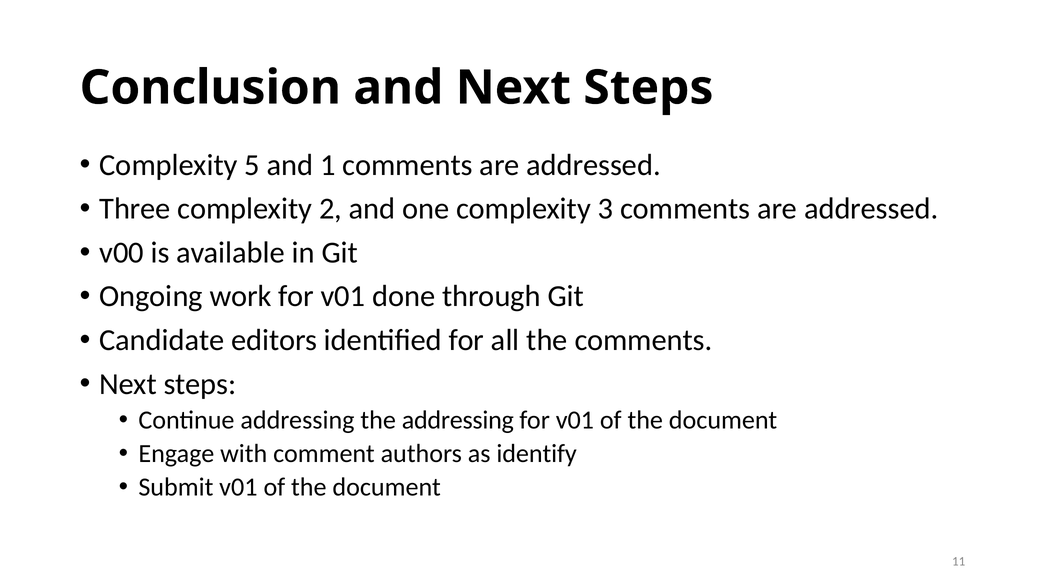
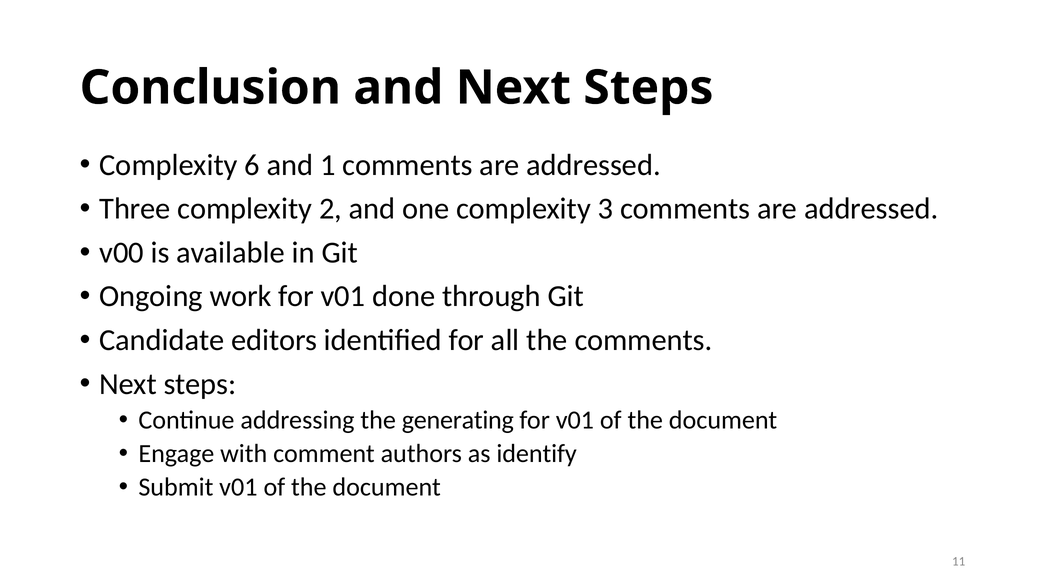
5: 5 -> 6 (252, 165)
the addressing: addressing -> generating (458, 420)
